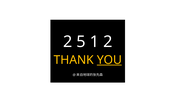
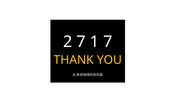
2 5: 5 -> 7 (81, 42)
1 2: 2 -> 7 (108, 42)
YOU underline: present -> none (109, 60)
